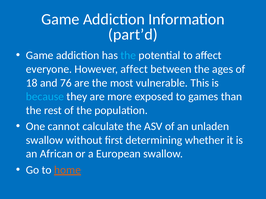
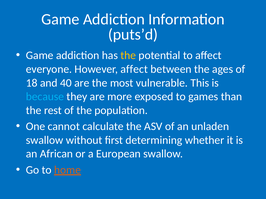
part’d: part’d -> puts’d (133, 35)
the colour: light blue -> yellow (128, 56)
76: 76 -> 40 (66, 83)
